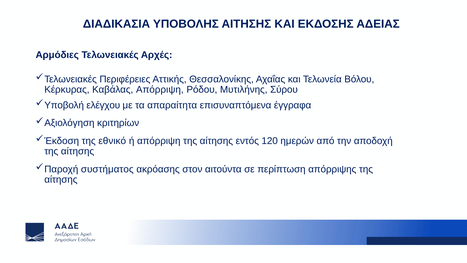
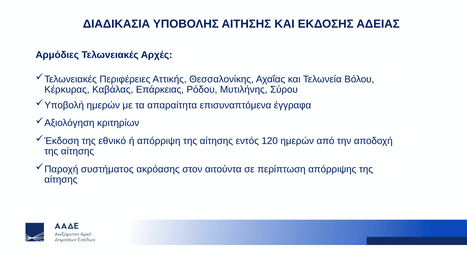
Καβάλας Απόρριψη: Απόρριψη -> Επάρκειας (160, 90)
ελέγχου: ελέγχου -> ημερών (103, 105)
